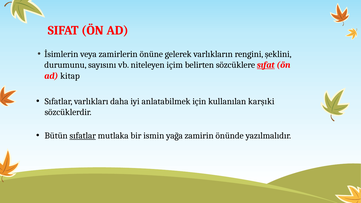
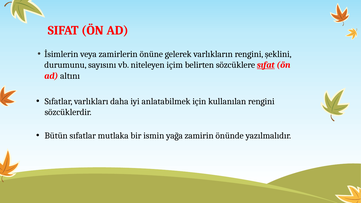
kitap: kitap -> altını (70, 76)
kullanılan karşıki: karşıki -> rengini (261, 101)
sıfatlar underline: present -> none (83, 136)
